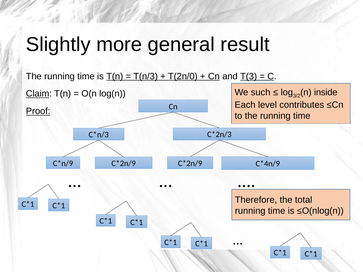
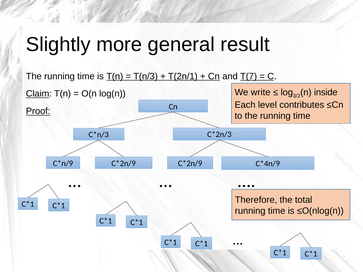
T(2n/0: T(2n/0 -> T(2n/1 (183, 76)
T(3: T(3 -> T(7 (249, 76)
such: such -> write (261, 92)
